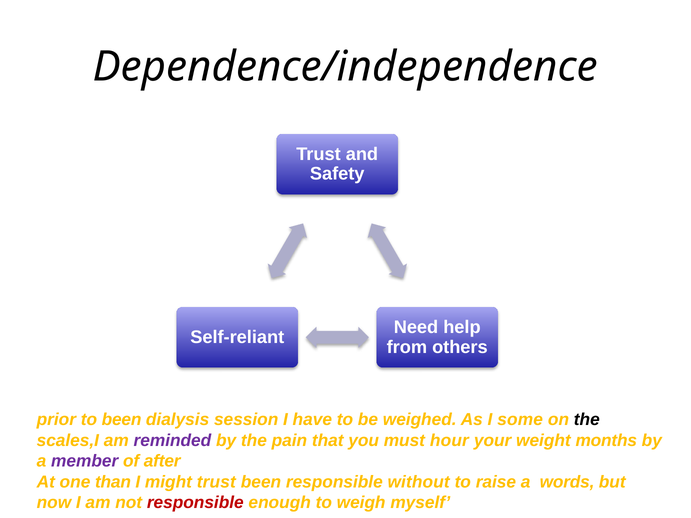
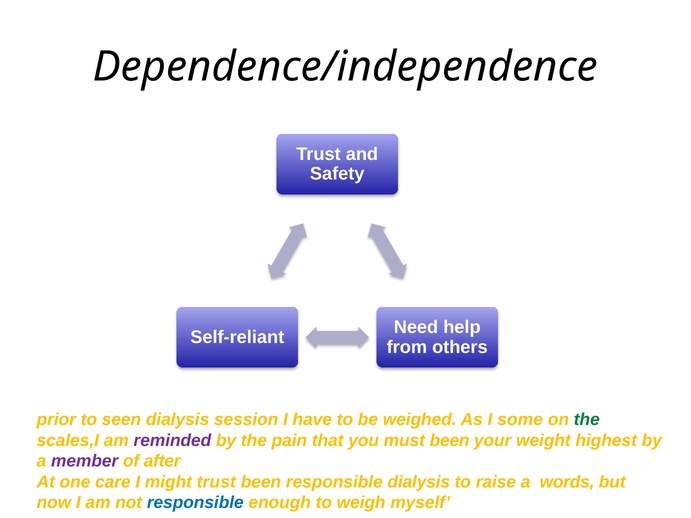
to been: been -> seen (121, 420)
the colour: black -> green (587, 420)
must hour: hour -> been (450, 441)
months: months -> highest (606, 441)
than: than -> care (113, 482)
responsible without: without -> dialysis (419, 482)
responsible colour: red -> blue (195, 503)
